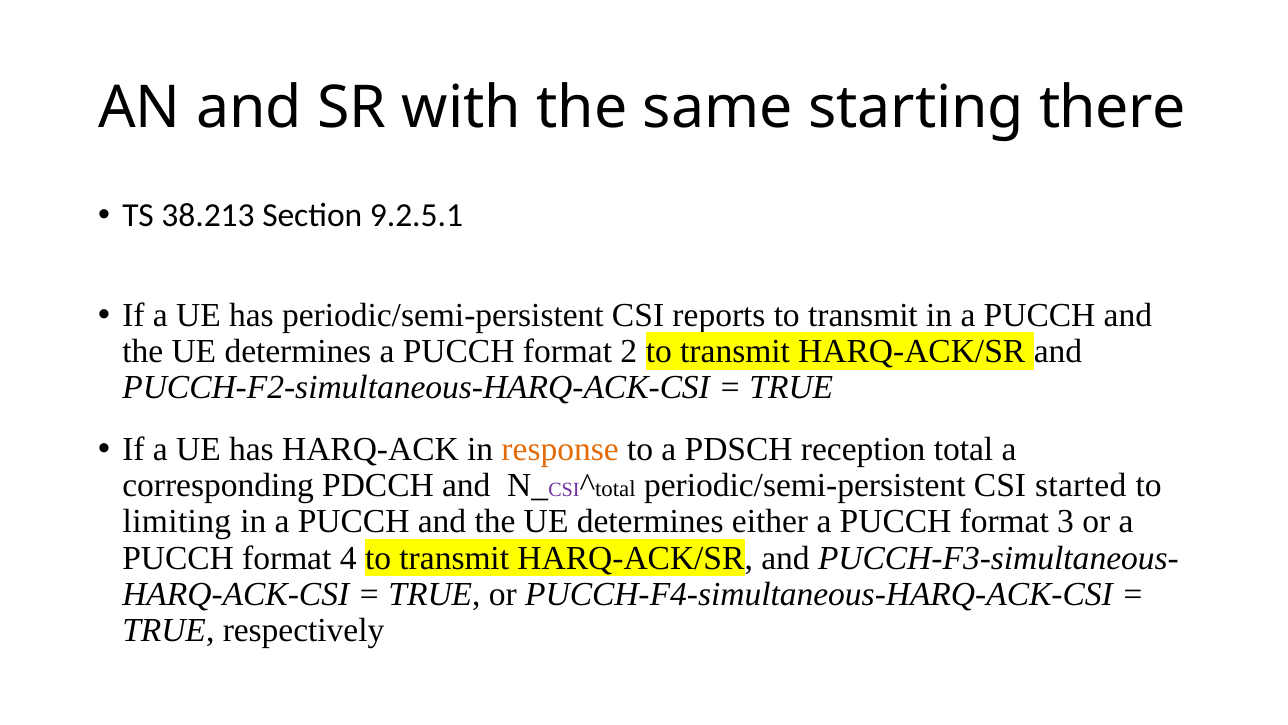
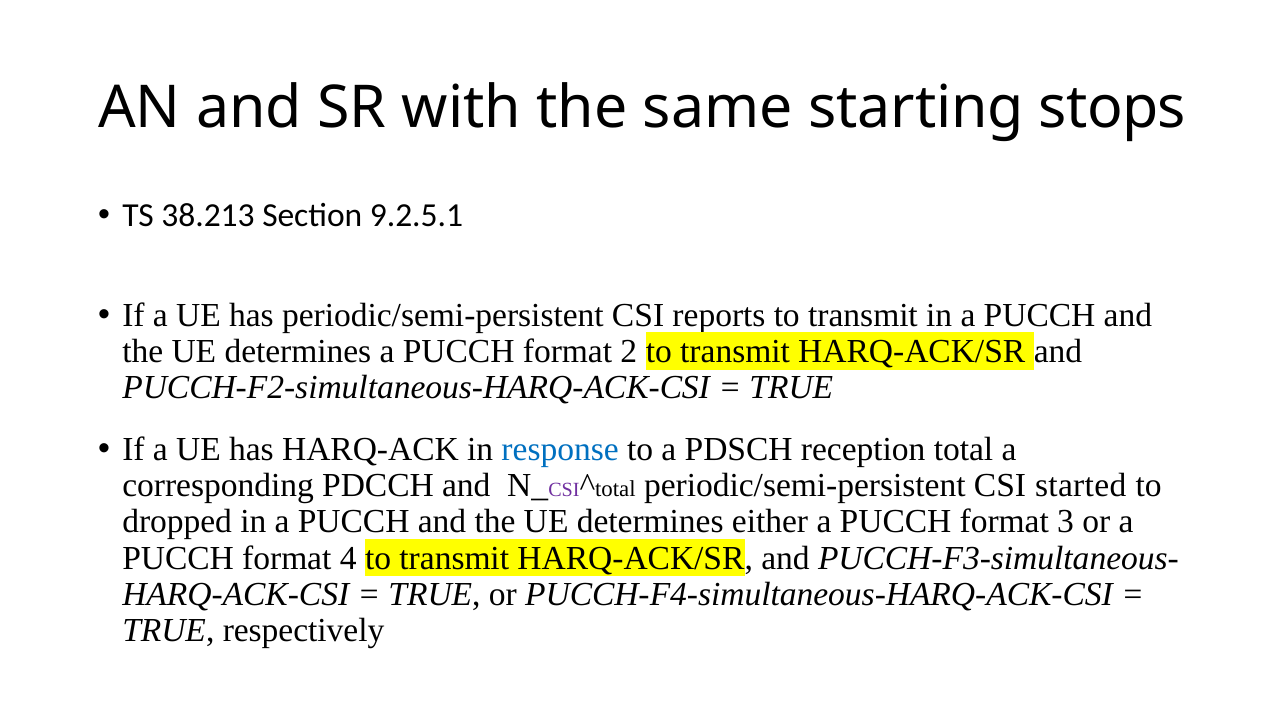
there: there -> stops (1112, 108)
response colour: orange -> blue (560, 449)
limiting: limiting -> dropped (177, 521)
